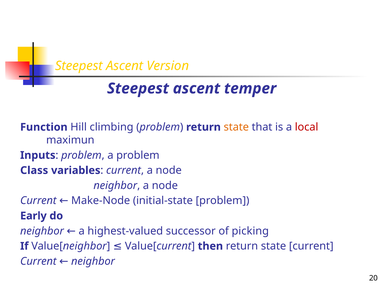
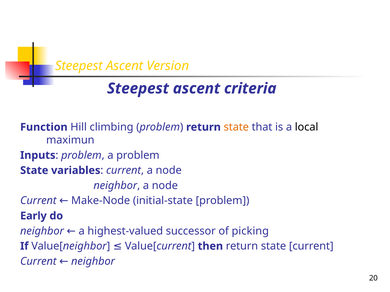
temper: temper -> criteria (250, 89)
local colour: red -> black (307, 127)
Class: Class -> State (34, 171)
